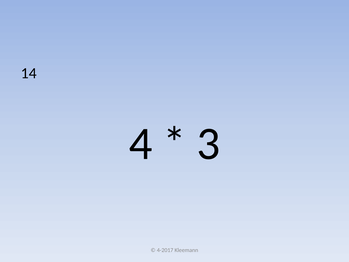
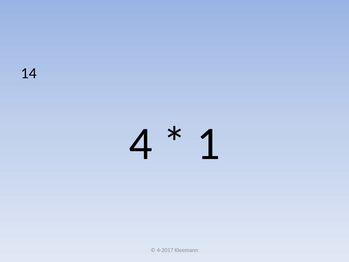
3: 3 -> 1 (208, 144)
